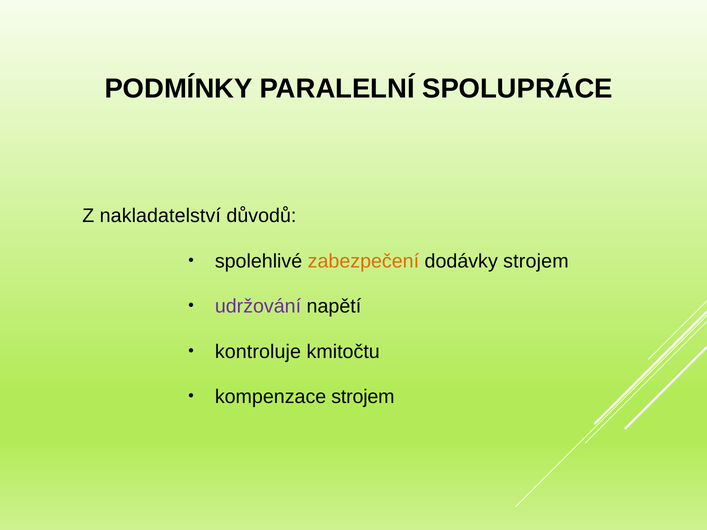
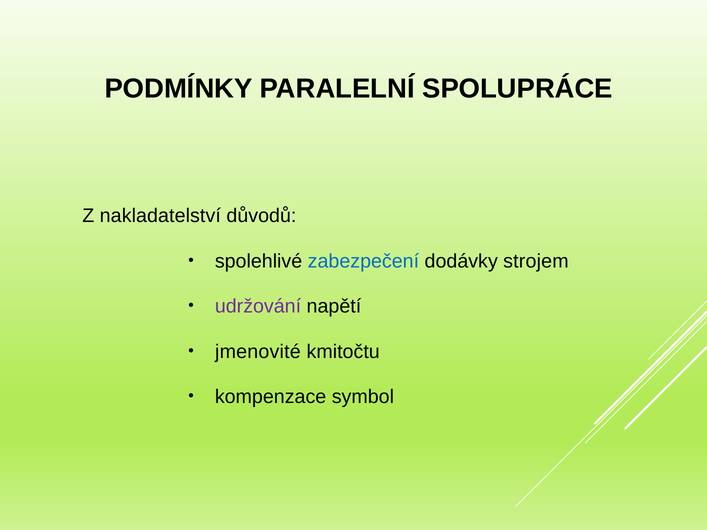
zabezpečení colour: orange -> blue (363, 261)
kontroluje: kontroluje -> jmenovité (258, 352)
kompenzace strojem: strojem -> symbol (363, 397)
